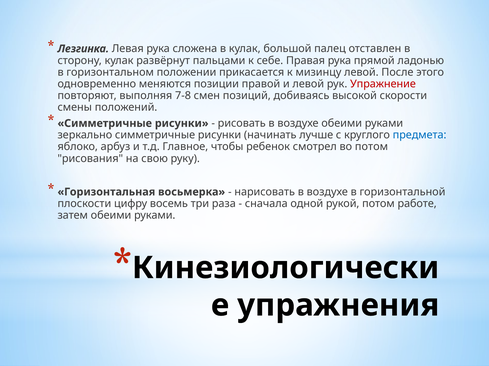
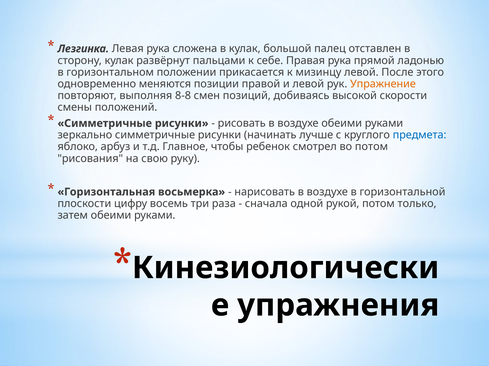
Упражнение colour: red -> orange (383, 84)
7-8: 7-8 -> 8-8 (183, 96)
работе: работе -> только (417, 204)
